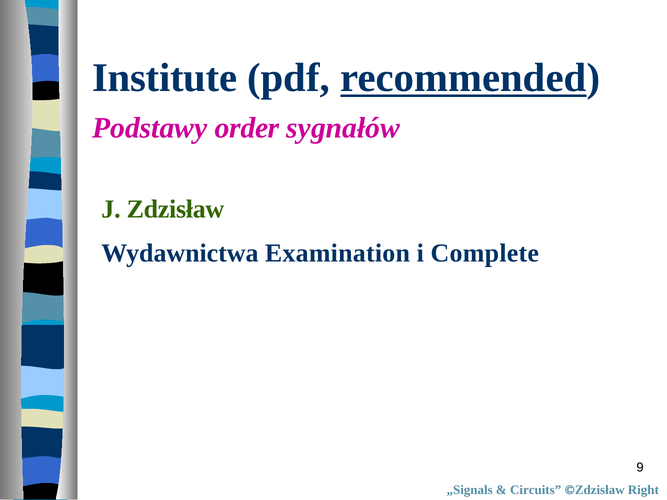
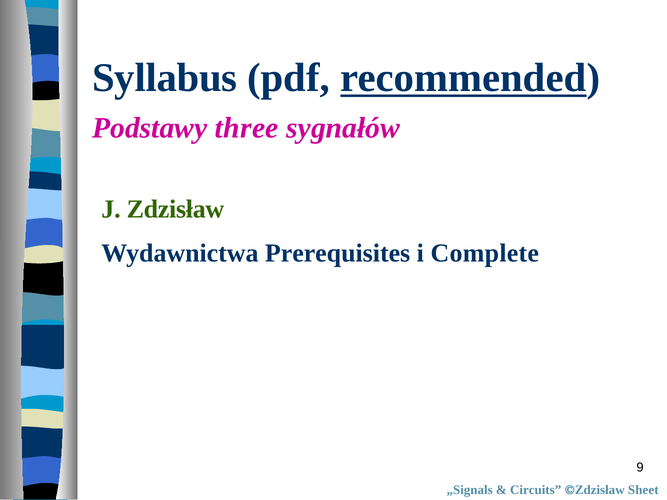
Institute: Institute -> Syllabus (165, 78)
order: order -> three (247, 128)
Examination: Examination -> Prerequisites (338, 253)
Right: Right -> Sheet (643, 490)
